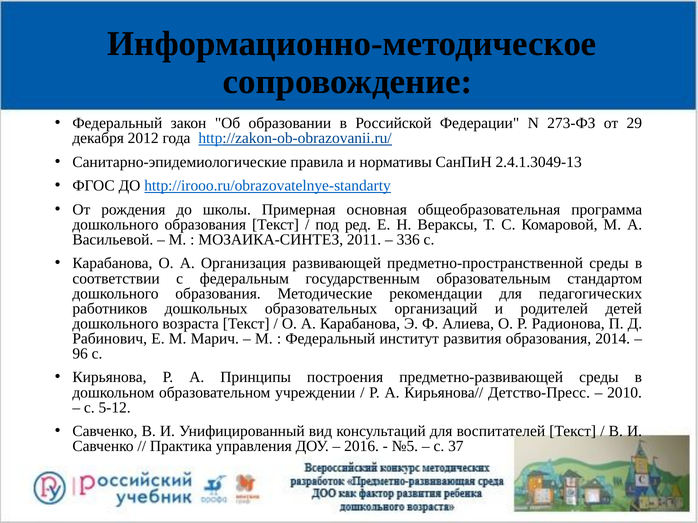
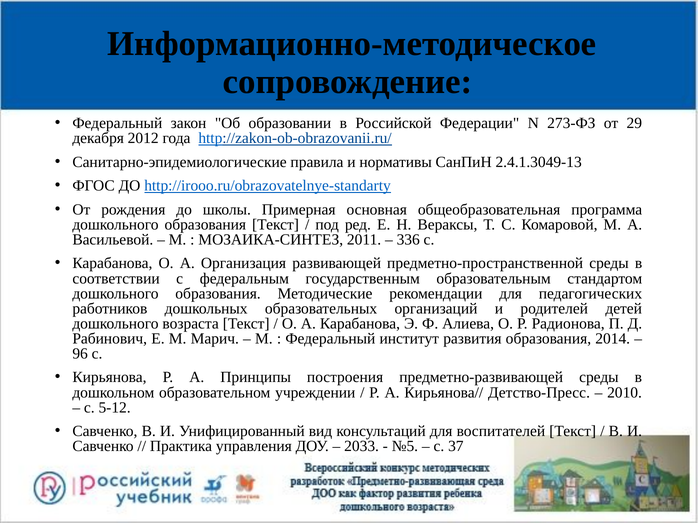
2016: 2016 -> 2033 (362, 447)
